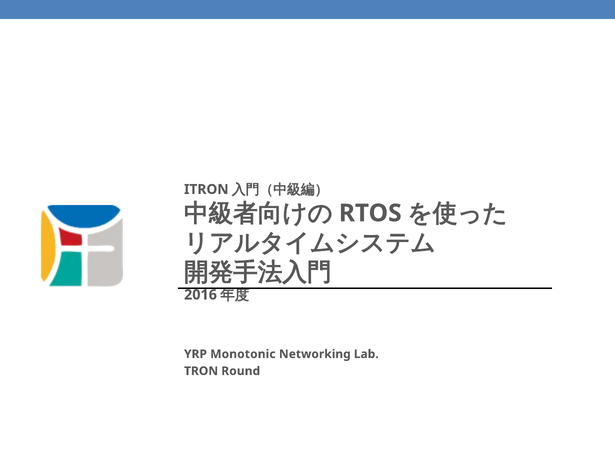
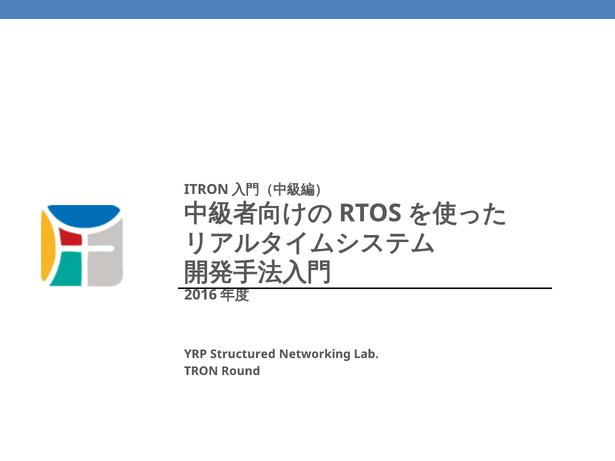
Monotonic: Monotonic -> Structured (243, 354)
